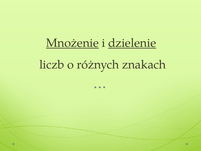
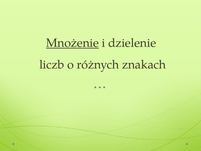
dzielenie underline: present -> none (132, 43)
